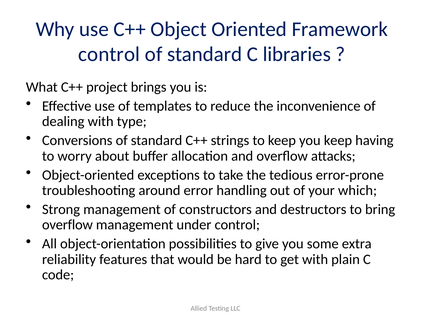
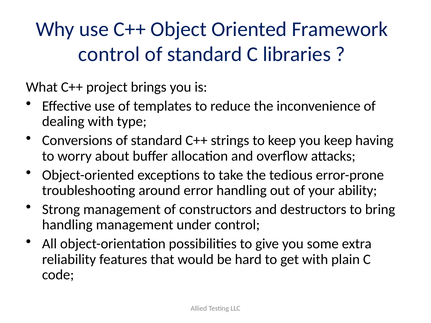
which: which -> ability (358, 191)
overflow: overflow -> handling (67, 225)
